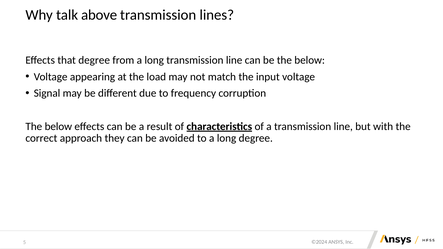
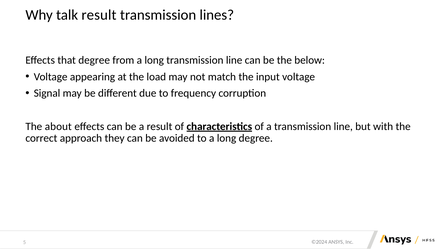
talk above: above -> result (99, 15)
below: below -> about (58, 126)
